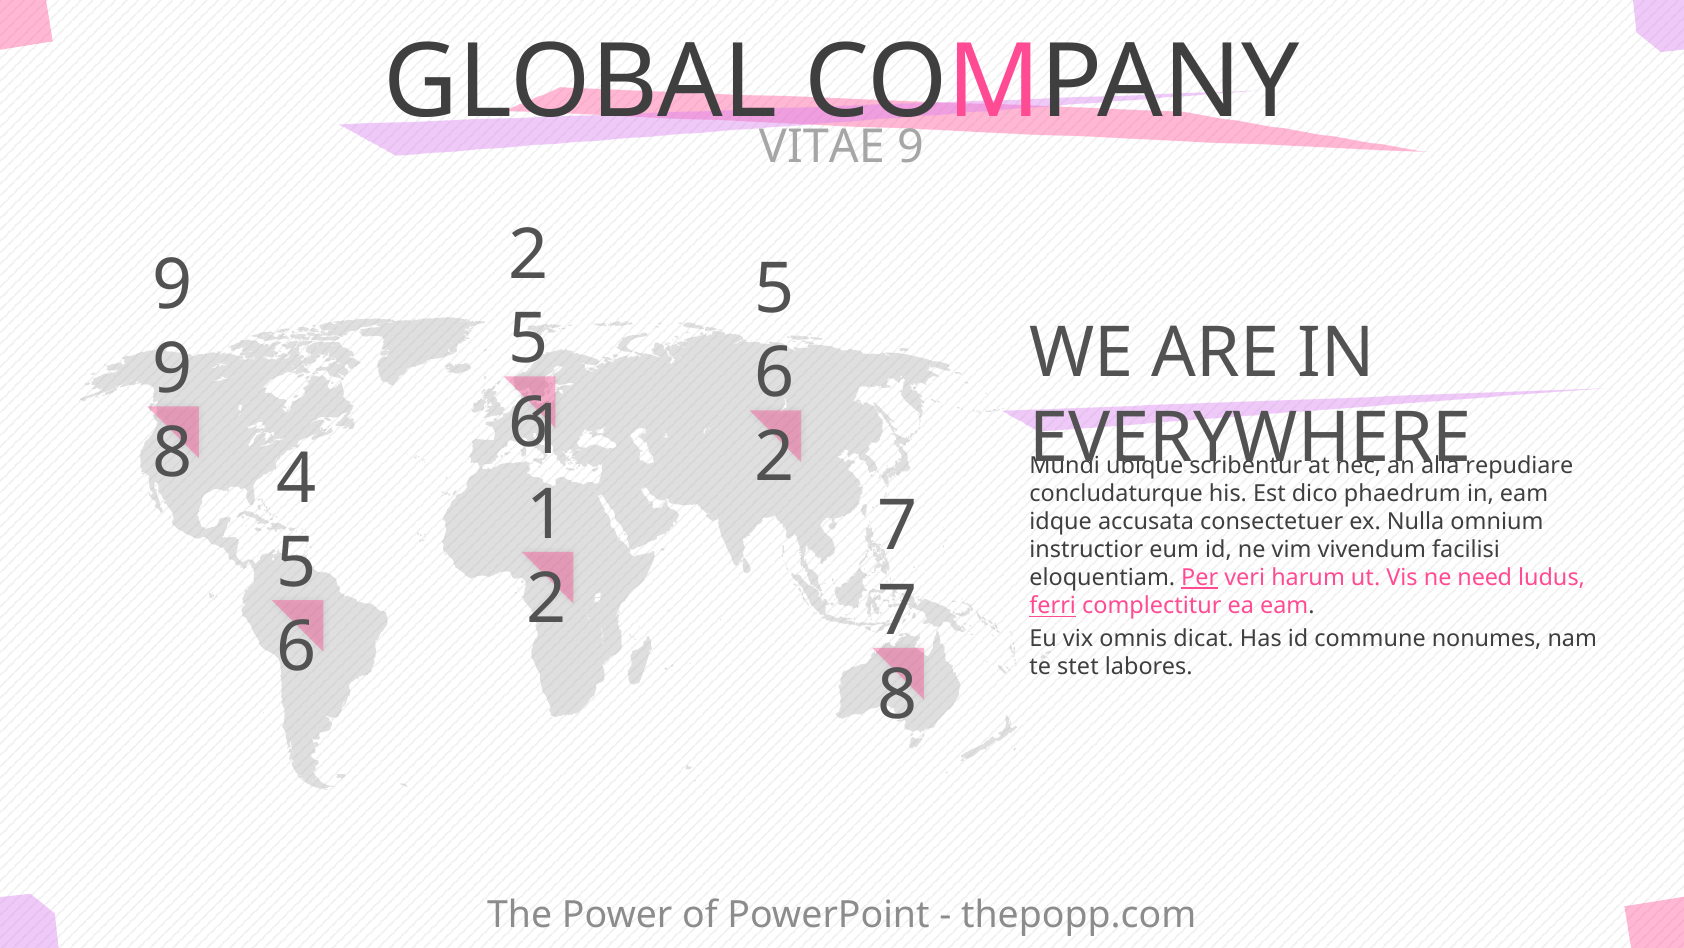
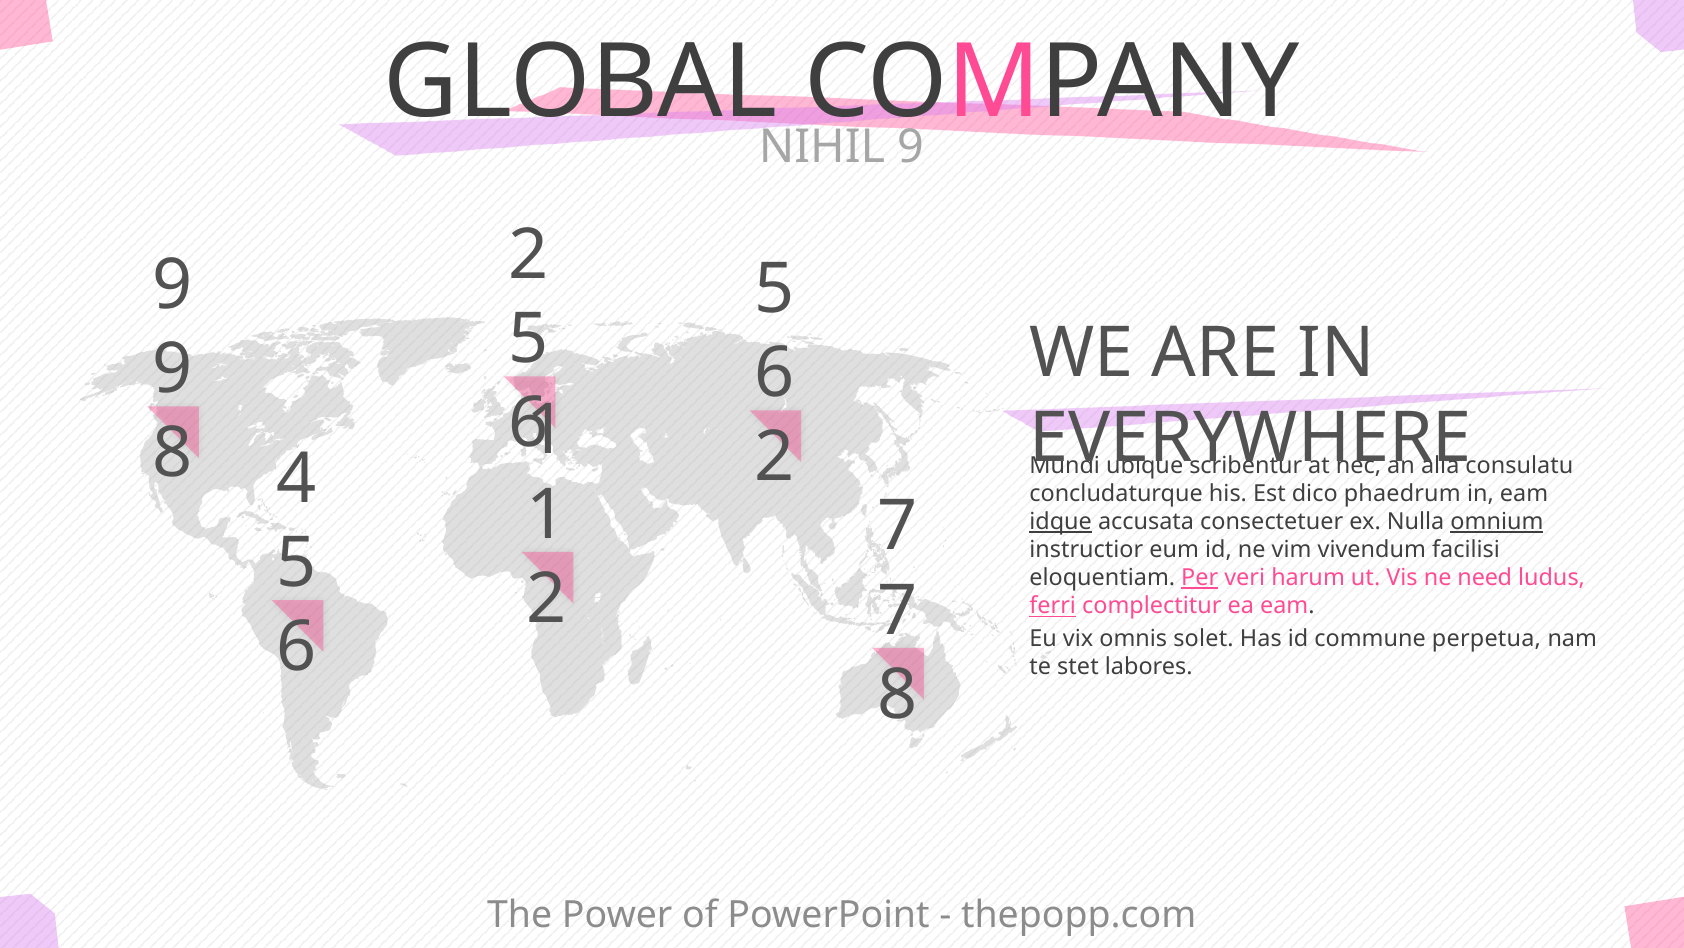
VITAE: VITAE -> NIHIL (822, 147)
repudiare: repudiare -> consulatu (1519, 465)
idque underline: none -> present (1061, 521)
omnium underline: none -> present (1497, 521)
dicat: dicat -> solet (1203, 639)
nonumes: nonumes -> perpetua (1486, 639)
